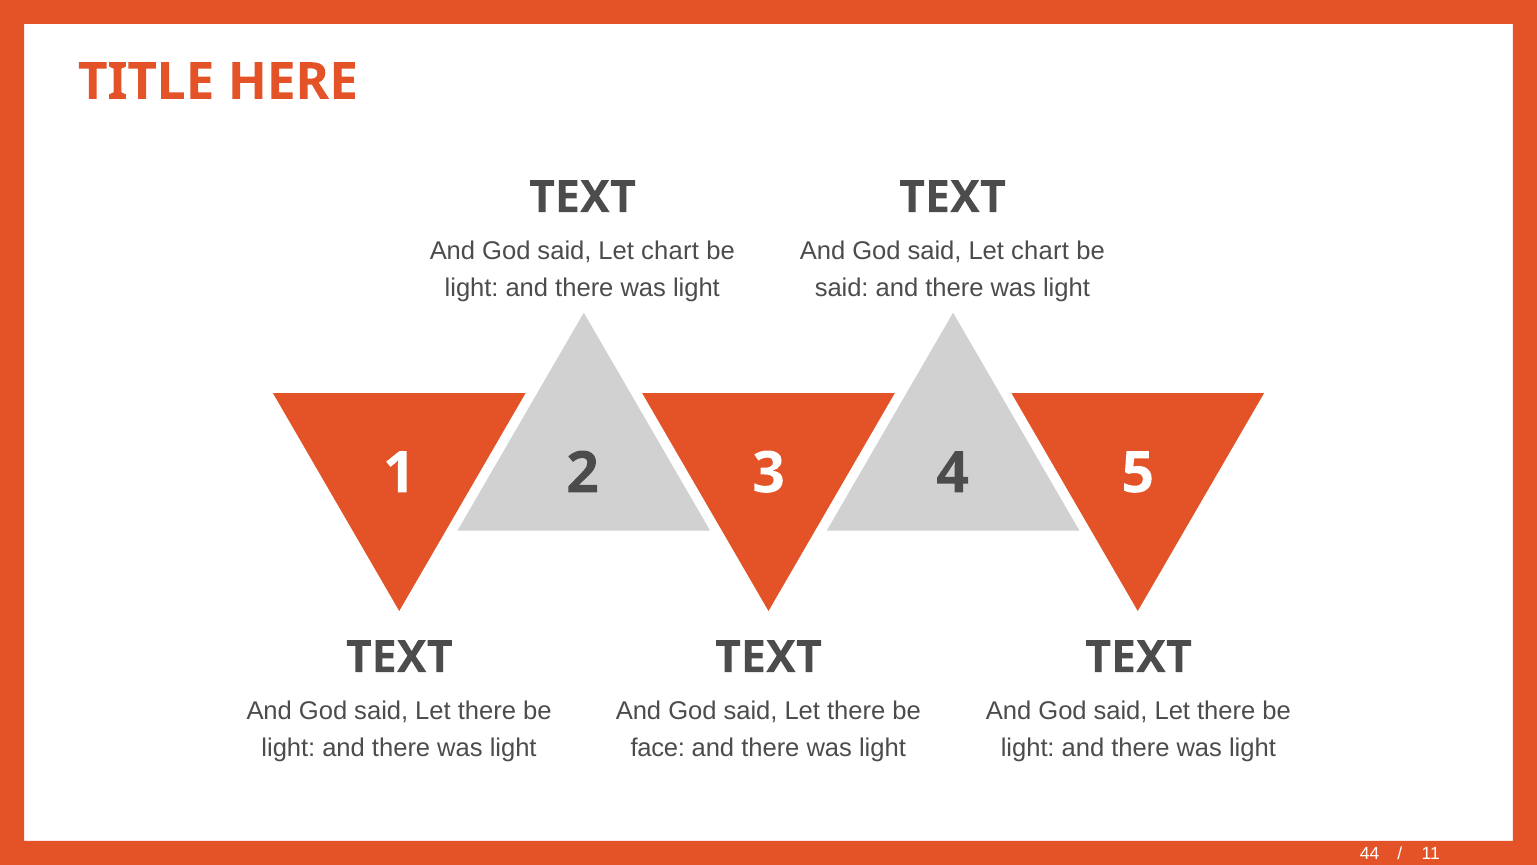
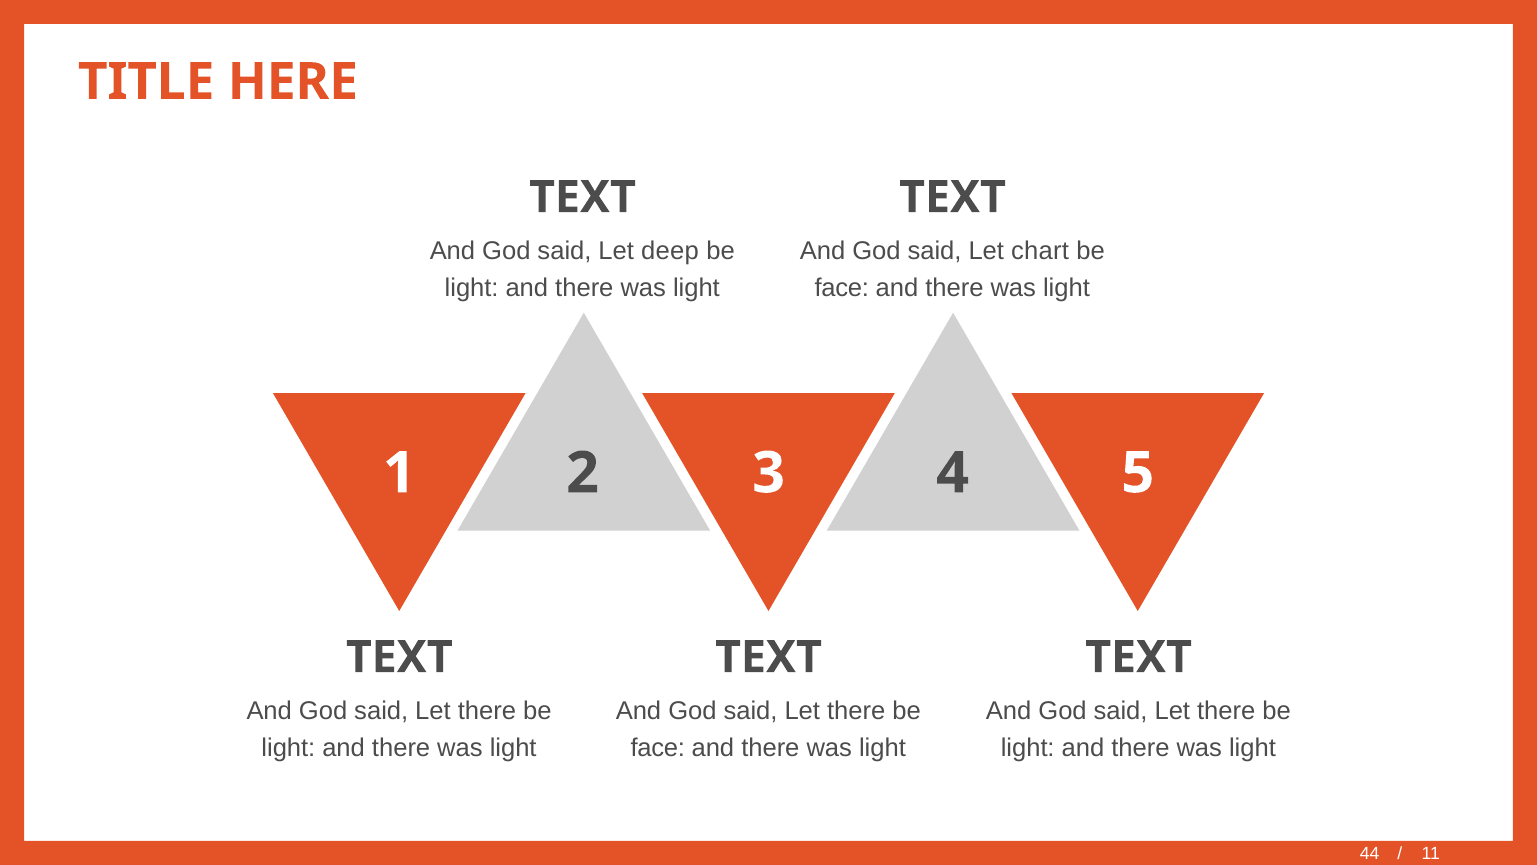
chart: chart -> deep (670, 251)
said: said -> face (842, 288)
